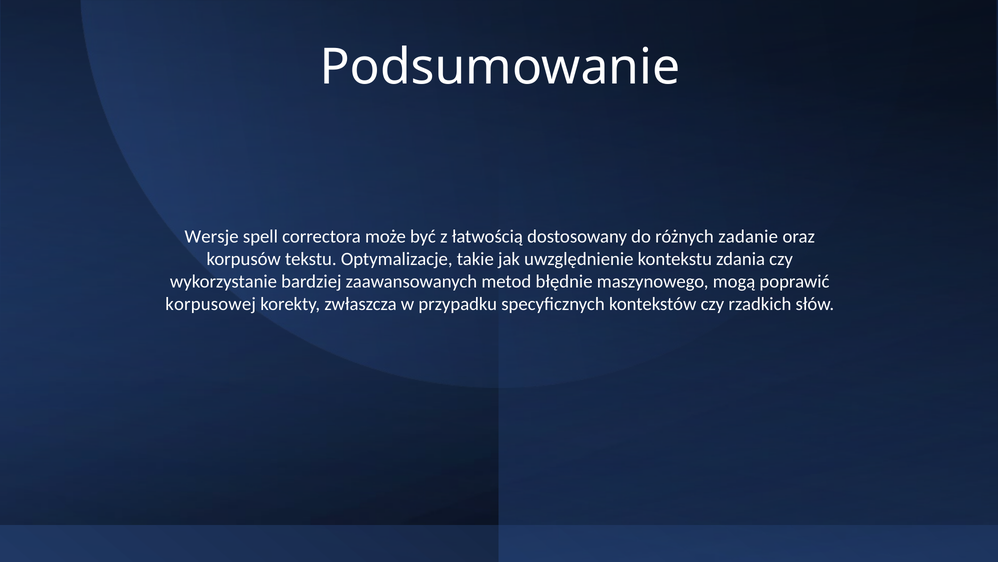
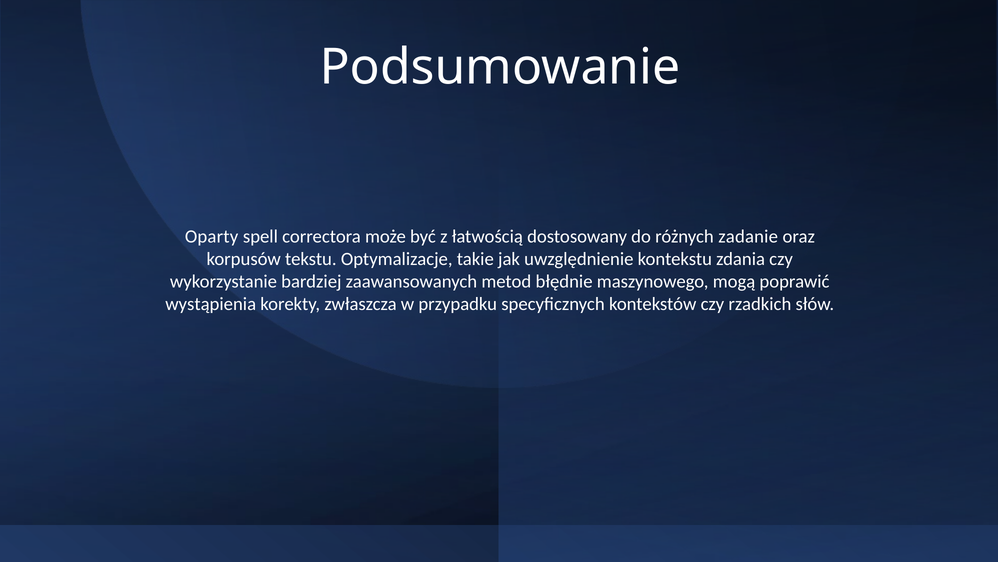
Wersje: Wersje -> Oparty (212, 236)
korpusowej: korpusowej -> wystąpienia (211, 304)
